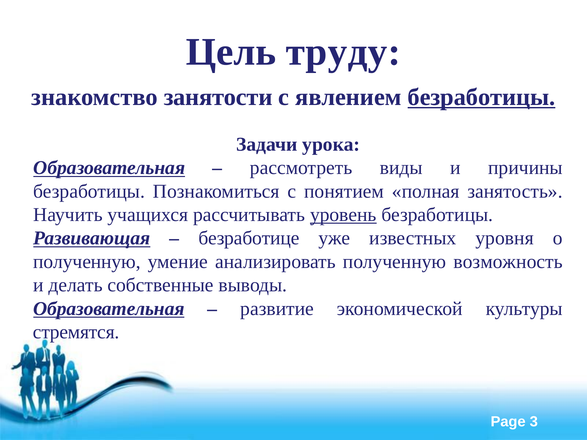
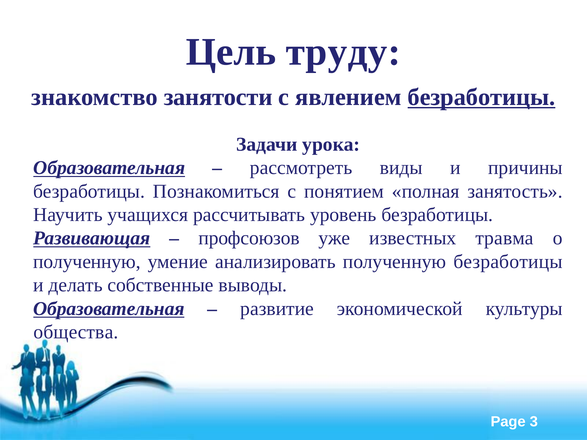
уровень underline: present -> none (343, 215)
безработице: безработице -> профсоюзов (249, 238)
уровня: уровня -> травма (505, 238)
полученную возможность: возможность -> безработицы (508, 262)
стремятся: стремятся -> общества (76, 332)
